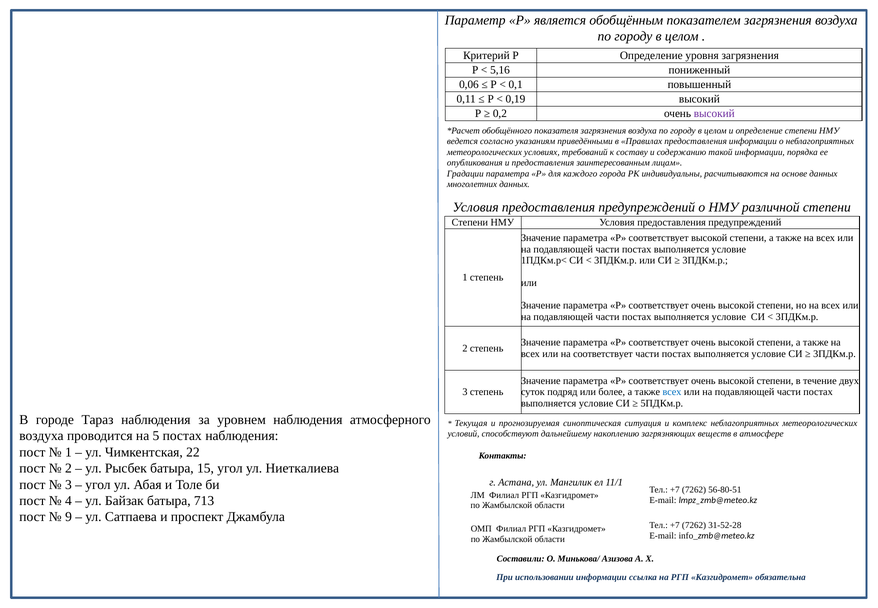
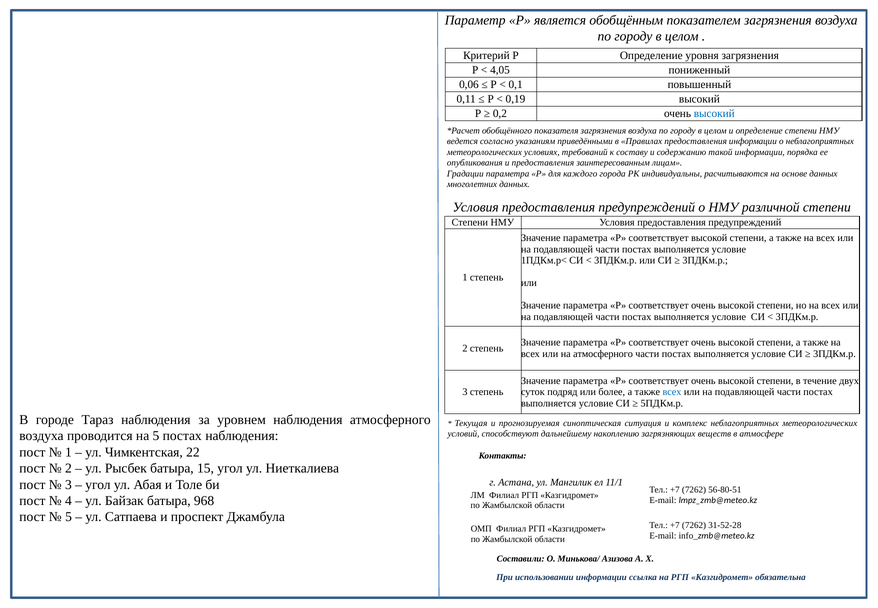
5,16: 5,16 -> 4,05 (500, 70)
высокий colour: purple -> blue (714, 113)
на соответствует: соответствует -> атмосферного (603, 354)
713: 713 -> 968 (204, 501)
9: 9 -> 5 (69, 517)
